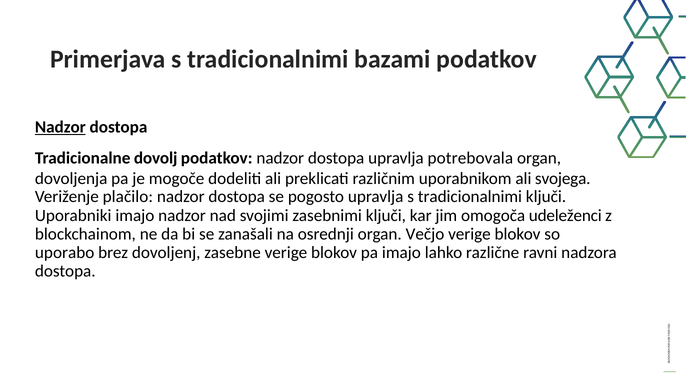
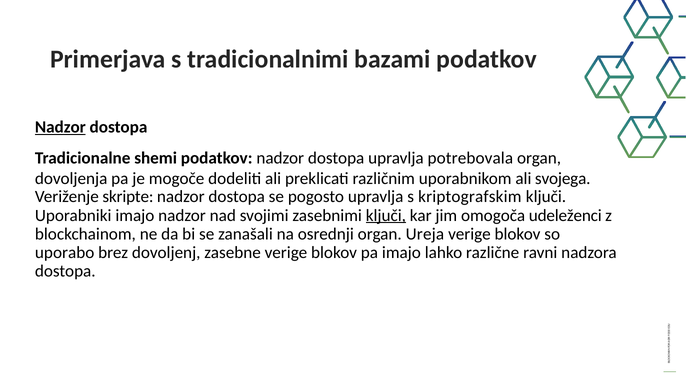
dovolj: dovolj -> shemi (156, 158)
plačilo: plačilo -> skripte (128, 197)
upravlja s tradicionalnimi: tradicionalnimi -> kriptografskim (470, 197)
ključi underline: none -> present (386, 215)
Večjo: Večjo -> Ureja (425, 234)
